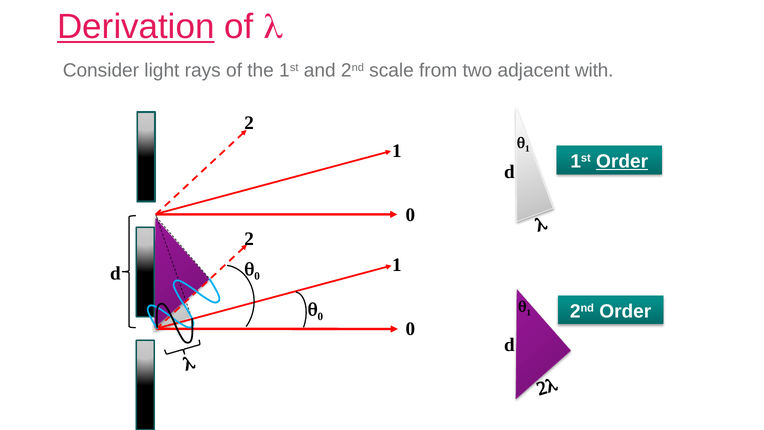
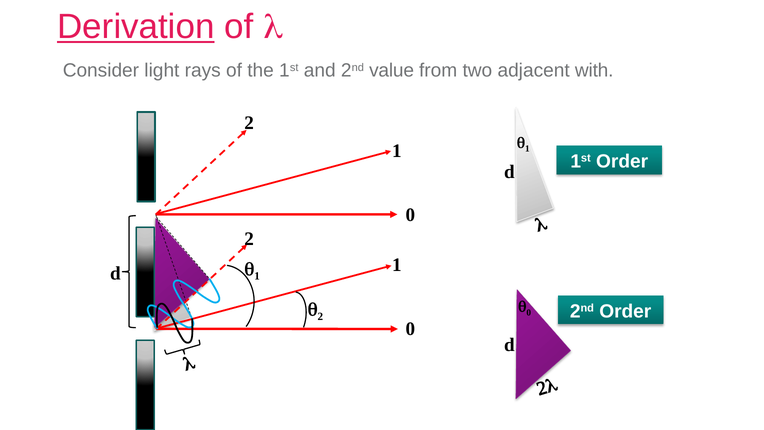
scale: scale -> value (392, 71)
Order underline: present -> none (622, 161)
0: 0 -> 1 (257, 276)
1: 1 -> 0 (529, 312)
0: 0 -> 2 (320, 316)
